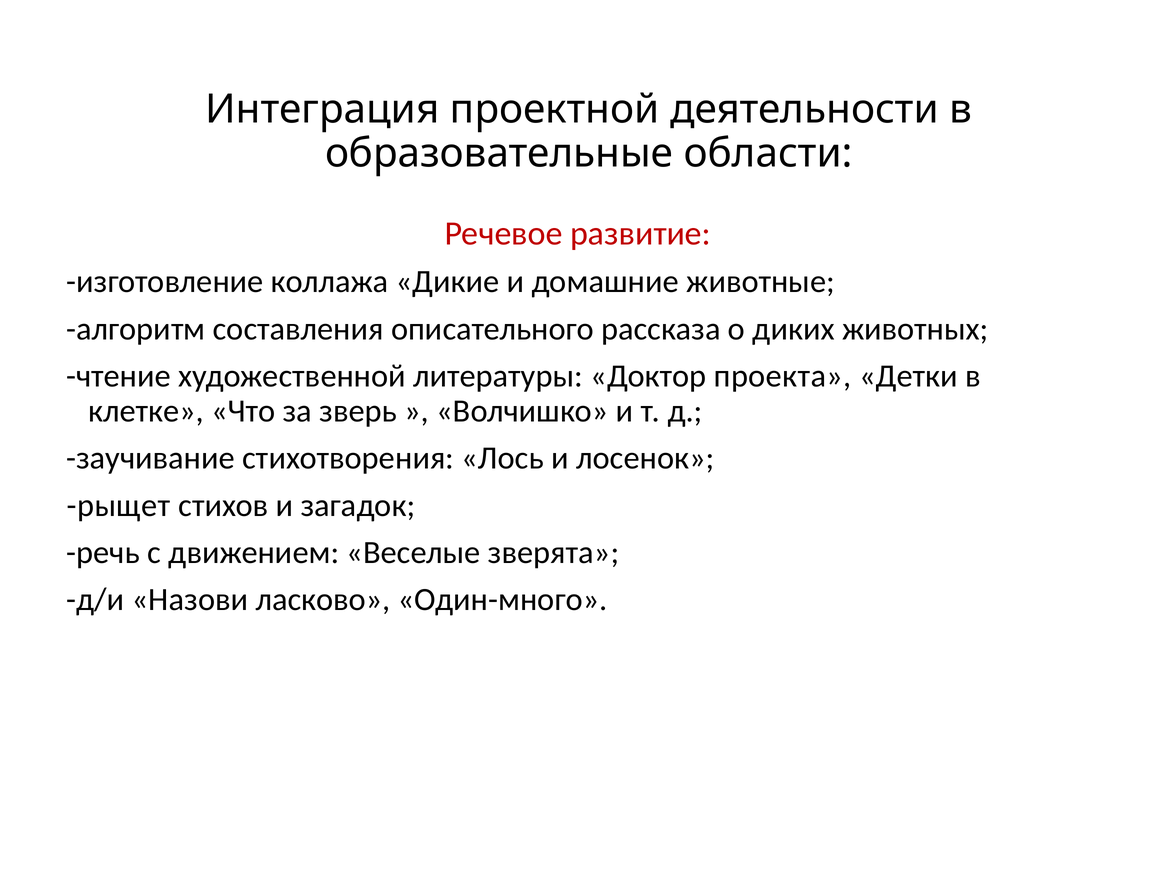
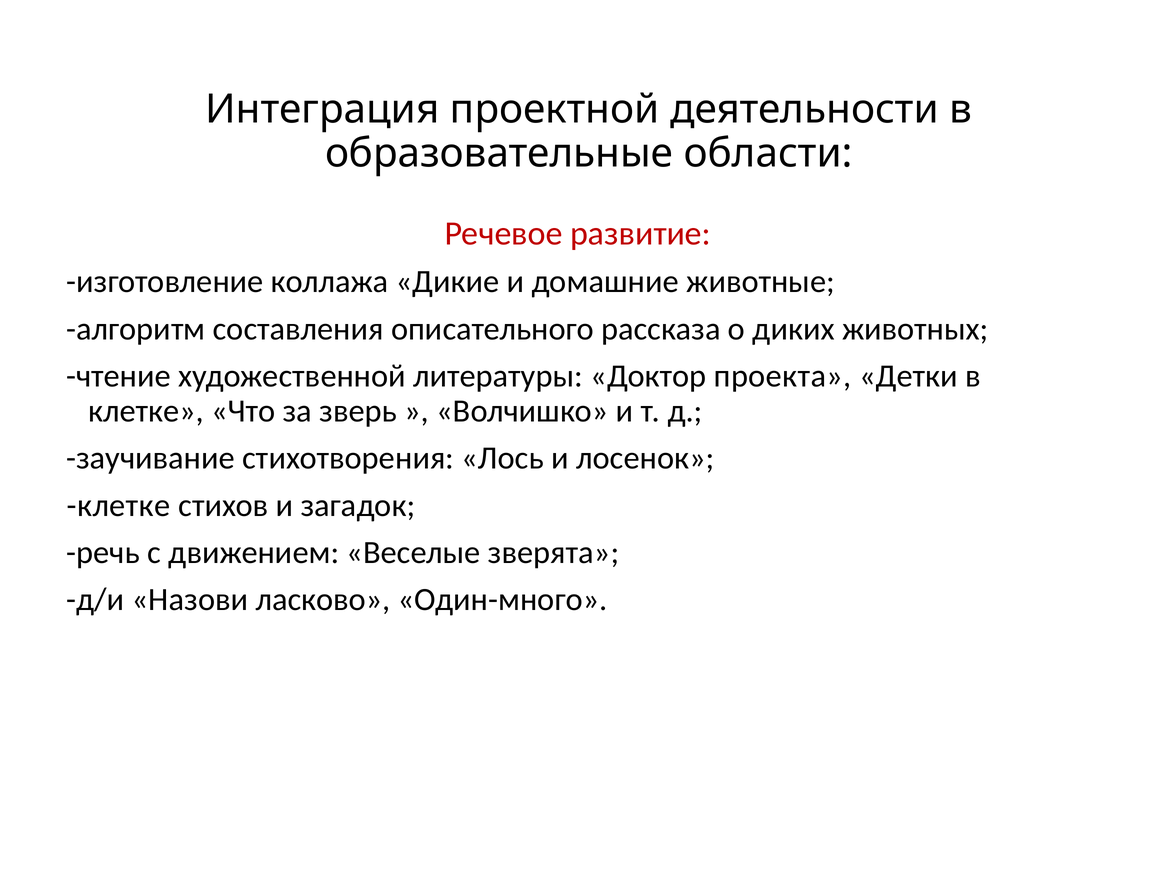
рыщет: рыщет -> клетке (119, 506)
